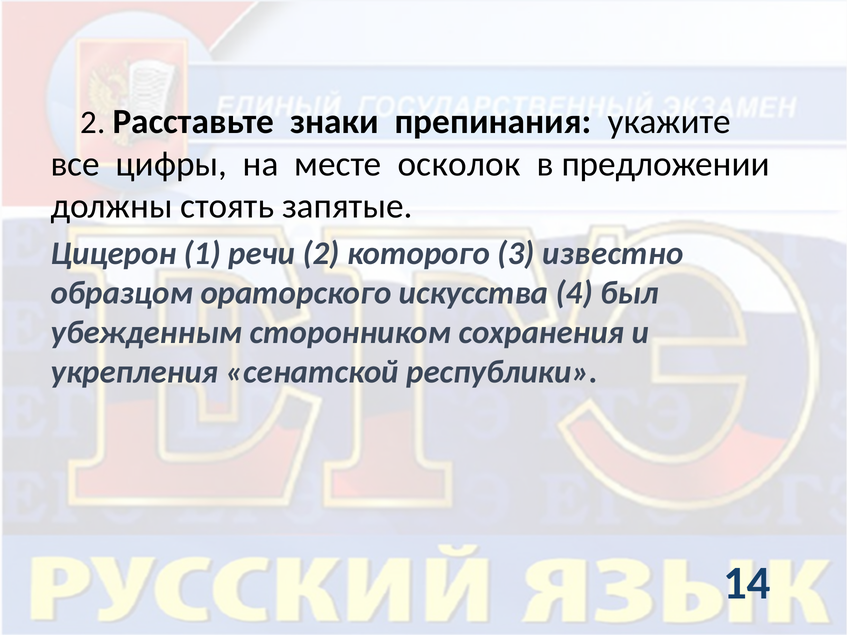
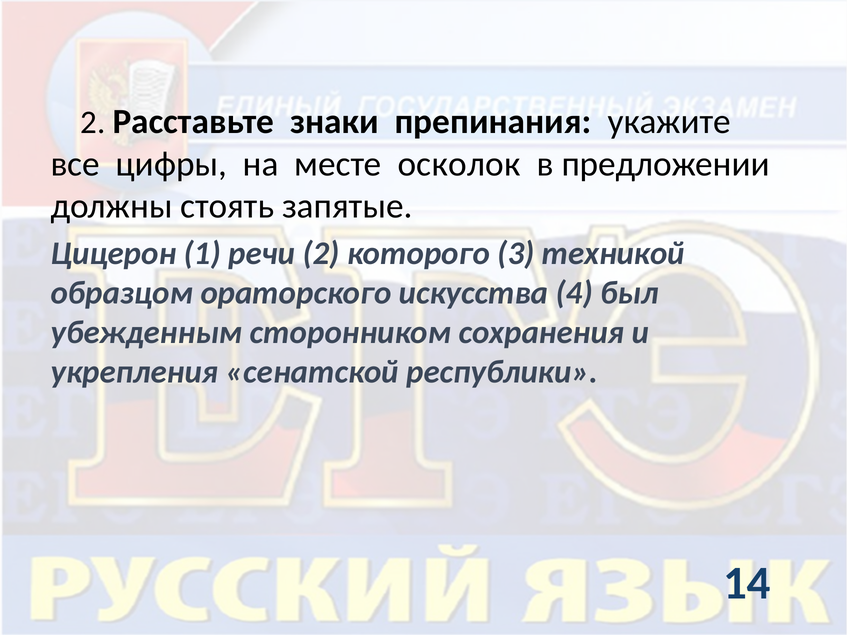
известно: известно -> техникой (613, 254)
